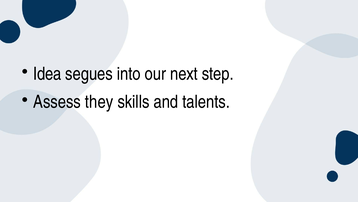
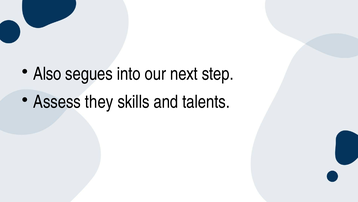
Idea: Idea -> Also (47, 74)
